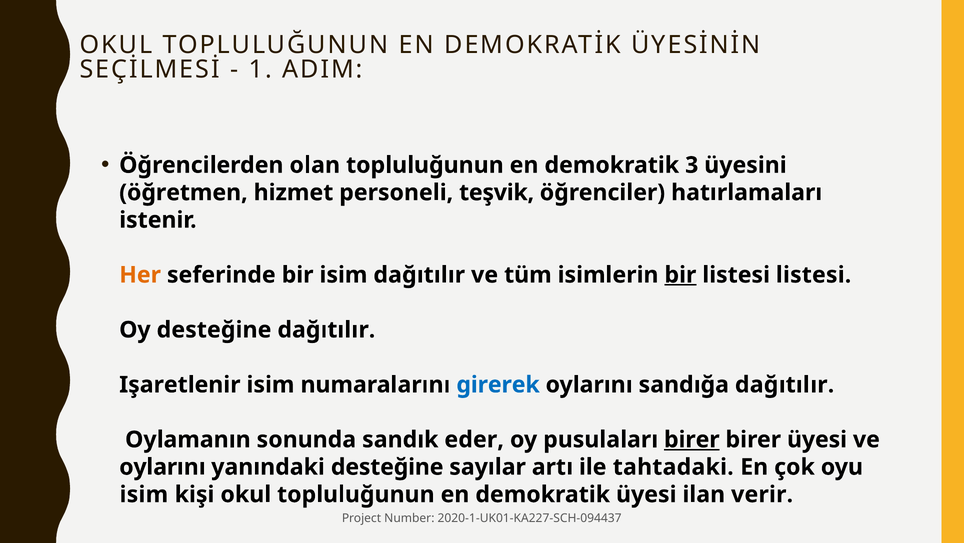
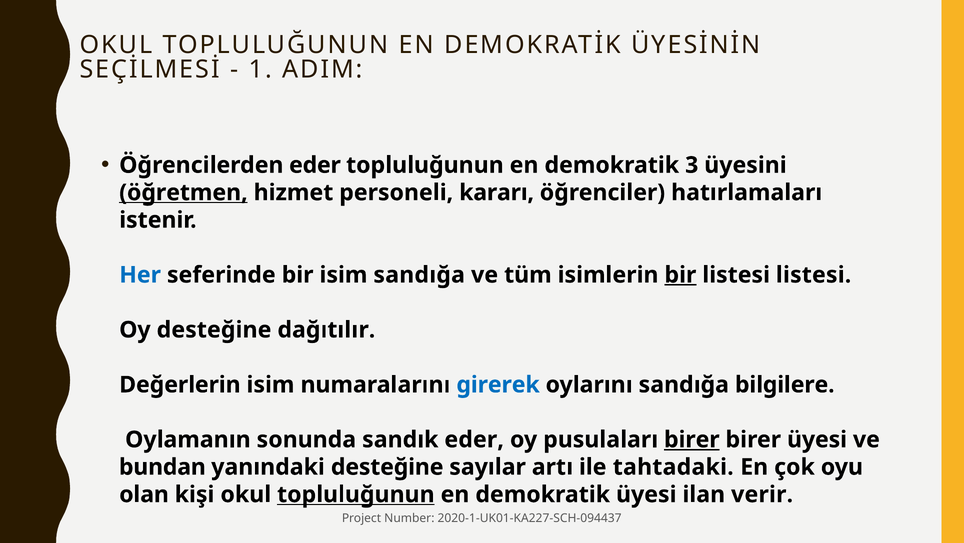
Öğrencilerden olan: olan -> eder (315, 165)
öğretmen underline: none -> present (183, 192)
teşvik: teşvik -> kararı (497, 192)
Her colour: orange -> blue (140, 275)
isim dağıtılır: dağıtılır -> sandığa (419, 275)
Işaretlenir: Işaretlenir -> Değerlerin (180, 384)
sandığa dağıtılır: dağıtılır -> bilgilere (785, 384)
oylarını: oylarını -> bundan (162, 466)
isim: isim -> olan (144, 494)
topluluğunun underline: none -> present (356, 494)
